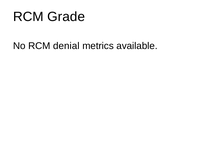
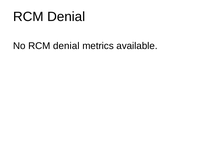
Grade: Grade -> Denial (66, 17)
